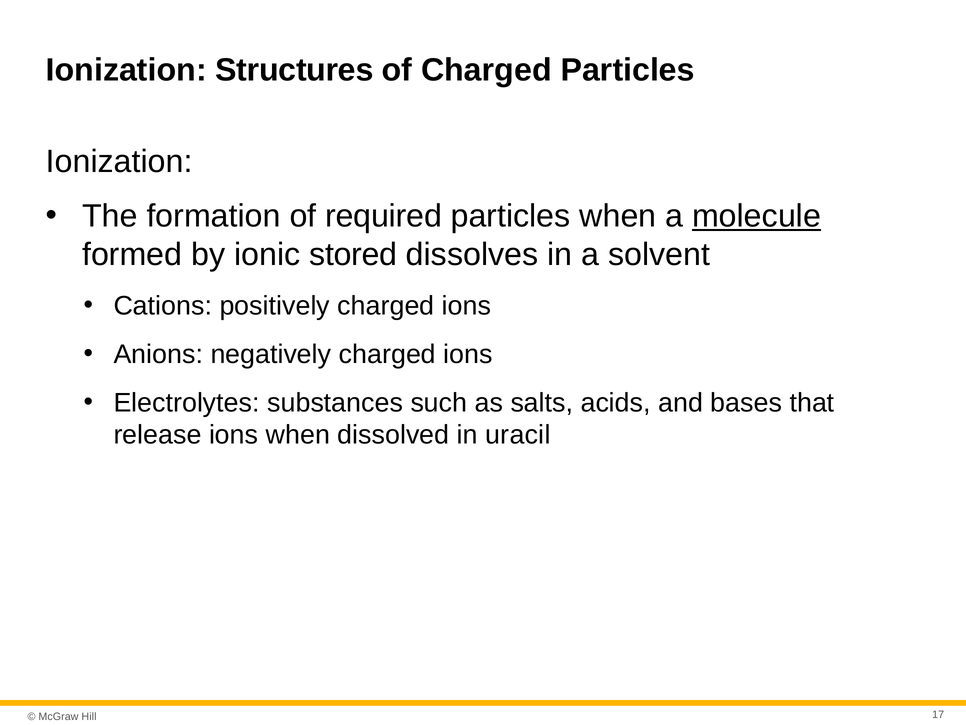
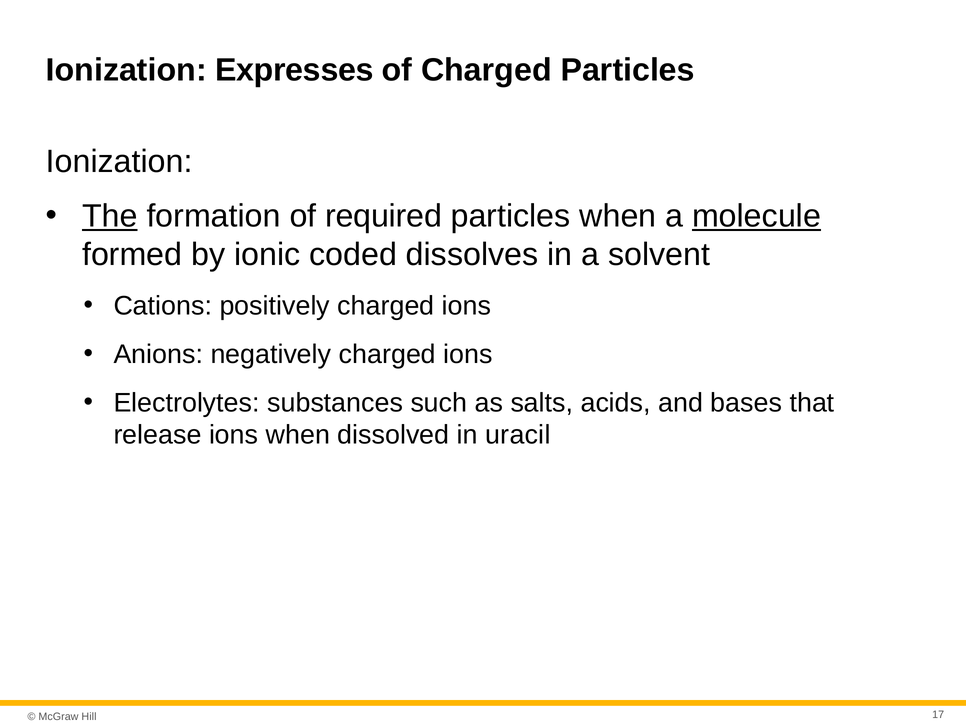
Structures: Structures -> Expresses (294, 70)
The underline: none -> present (110, 216)
stored: stored -> coded (353, 255)
